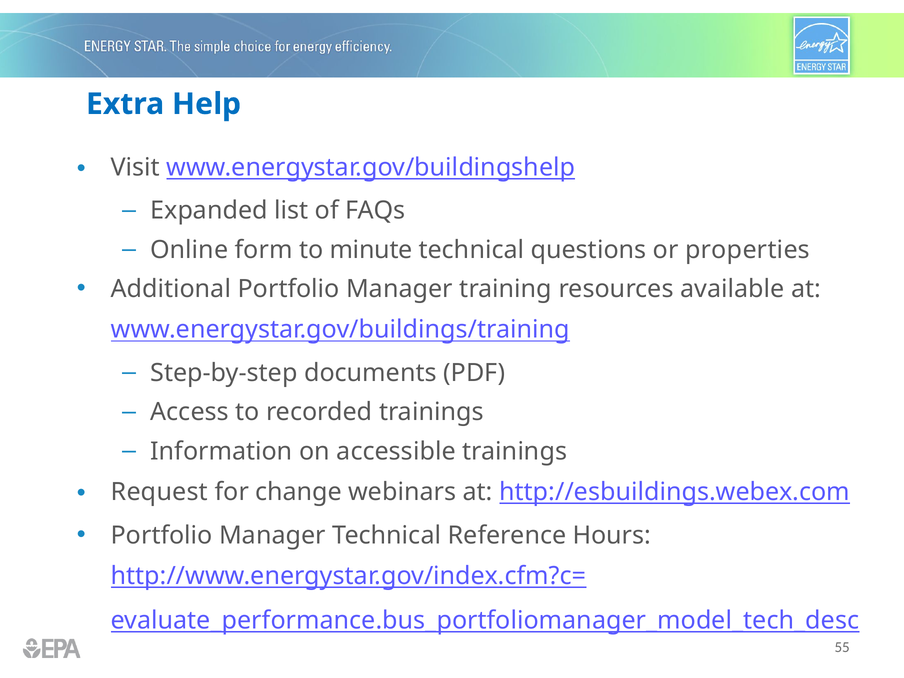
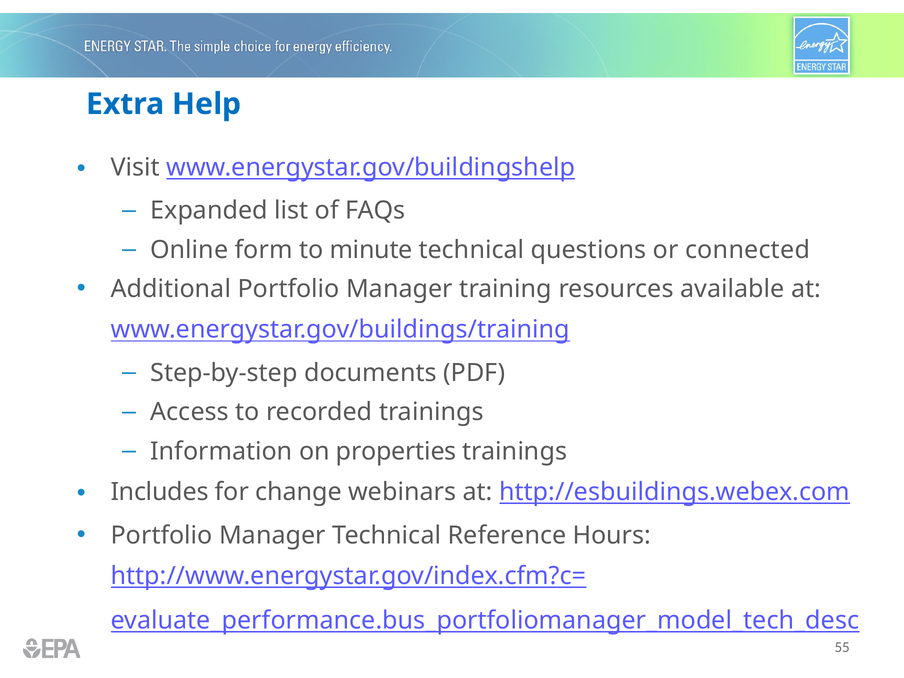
properties: properties -> connected (748, 250)
accessible: accessible -> properties (396, 451)
Request: Request -> Includes (160, 492)
